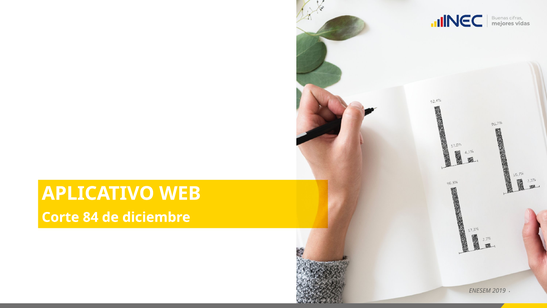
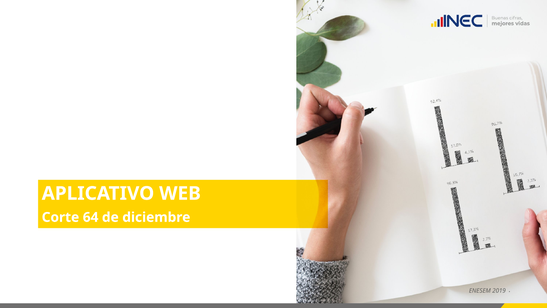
84: 84 -> 64 (91, 217)
